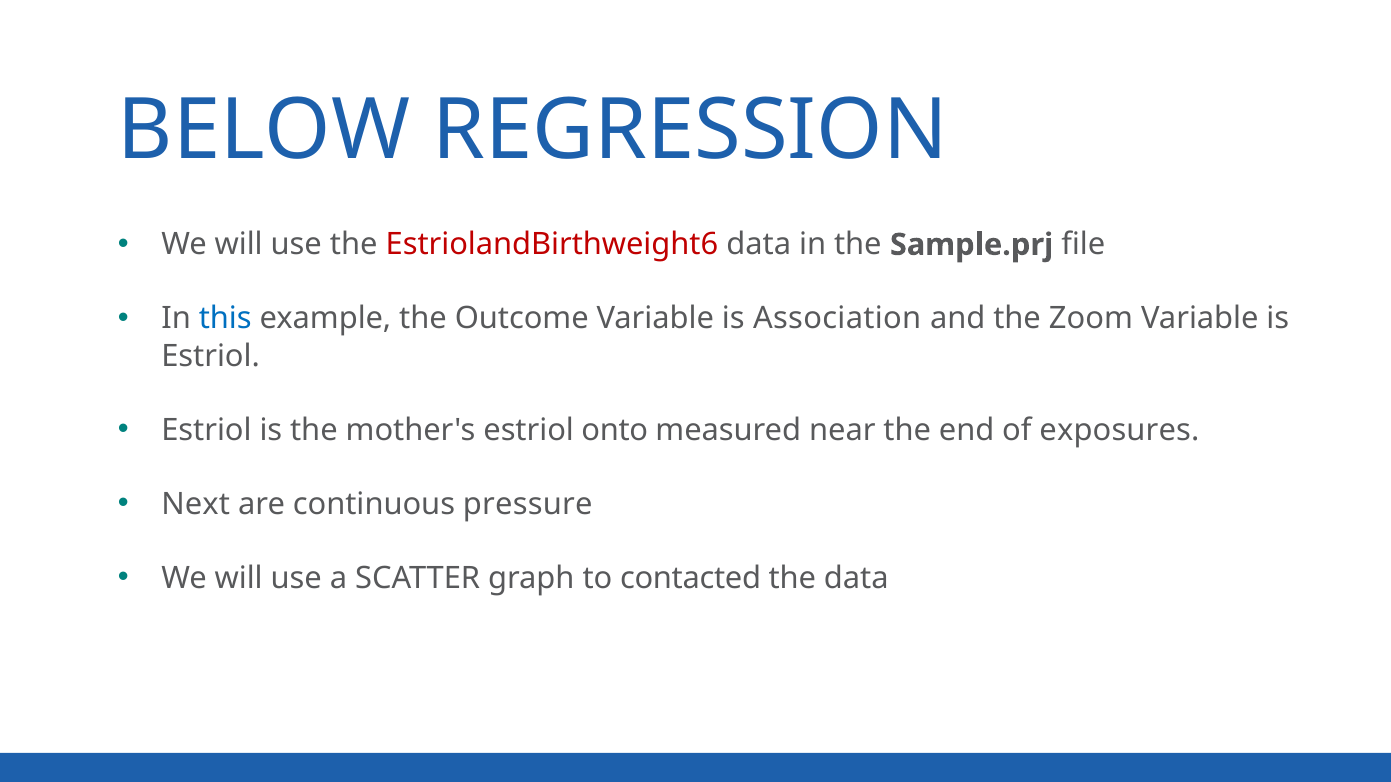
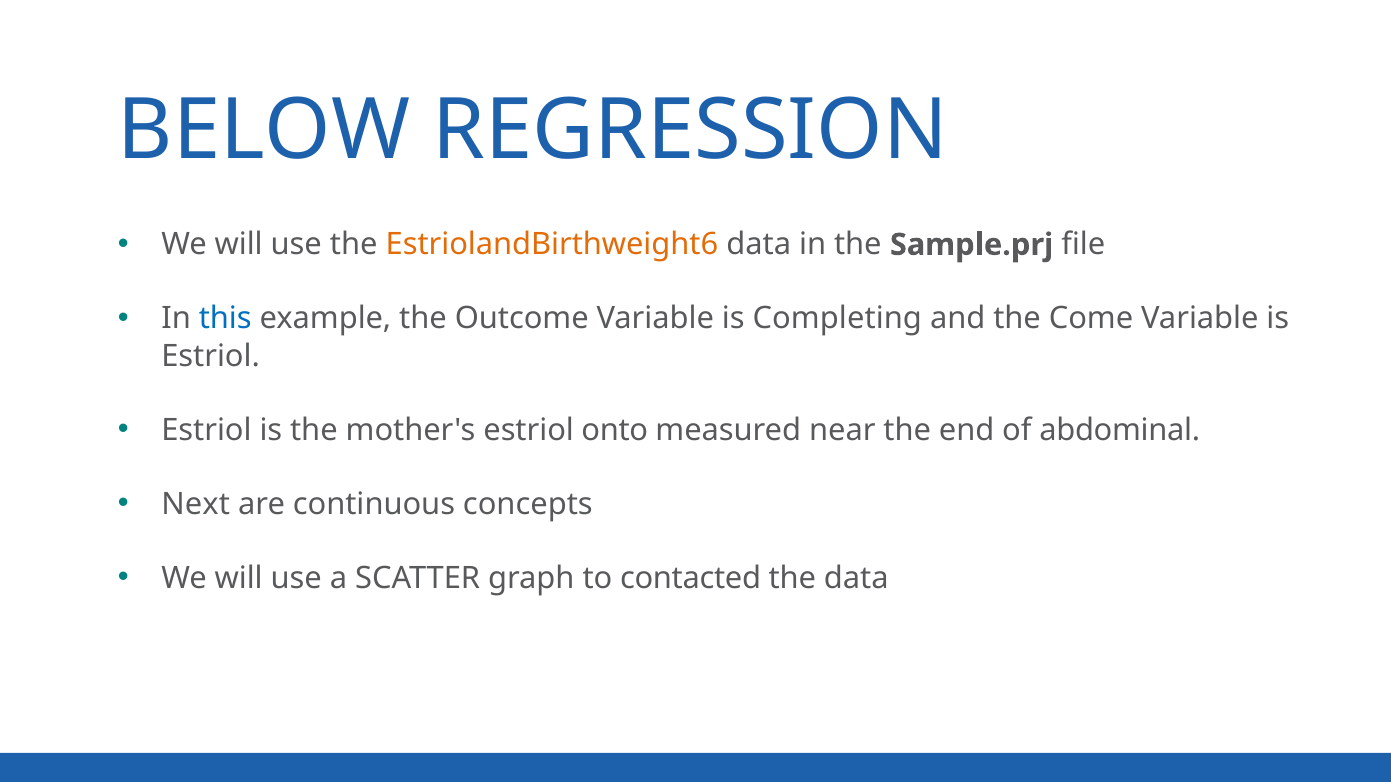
EstriolandBirthweight6 colour: red -> orange (552, 245)
Association: Association -> Completing (837, 319)
Zoom: Zoom -> Come (1091, 319)
exposures: exposures -> abdominal (1120, 430)
pressure: pressure -> concepts (528, 504)
